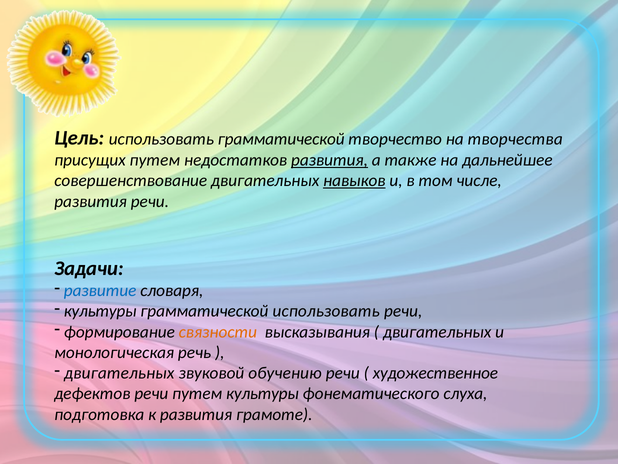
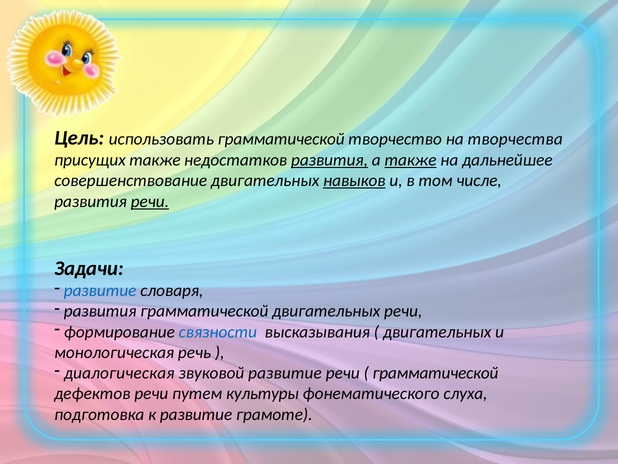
присущих путем: путем -> также (155, 160)
также underline: none -> present (411, 160)
речи underline: none -> present (150, 201)
культуры: культуры -> развития (100, 311)
грамматической использовать: использовать -> двигательных (326, 311)
связности colour: orange -> blue (218, 332)
двигательных: двигательных -> диалогическая (119, 373)
звуковой обучению: обучению -> развитие (285, 373)
художественное: художественное -> грамматической (435, 373)
к развития: развития -> развитие (196, 414)
